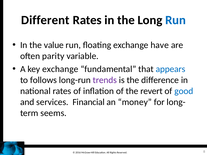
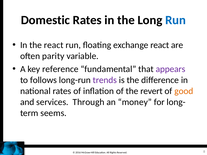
Different: Different -> Domestic (45, 20)
the value: value -> react (54, 45)
exchange have: have -> react (160, 45)
key exchange: exchange -> reference (60, 69)
appears colour: blue -> purple (171, 69)
good colour: blue -> orange (184, 91)
Financial: Financial -> Through (89, 102)
